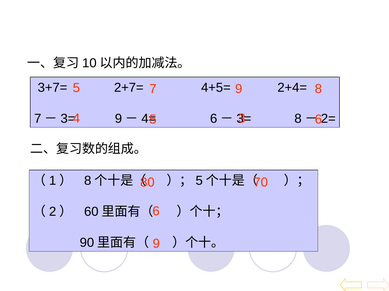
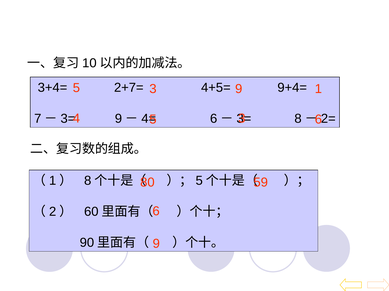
3+7=: 3+7= -> 3+4= (52, 88)
2+4=: 2+4= -> 9+4= (292, 88)
7: 7 -> 3 (153, 89)
8: 8 -> 1 (318, 89)
70: 70 -> 59 (261, 183)
